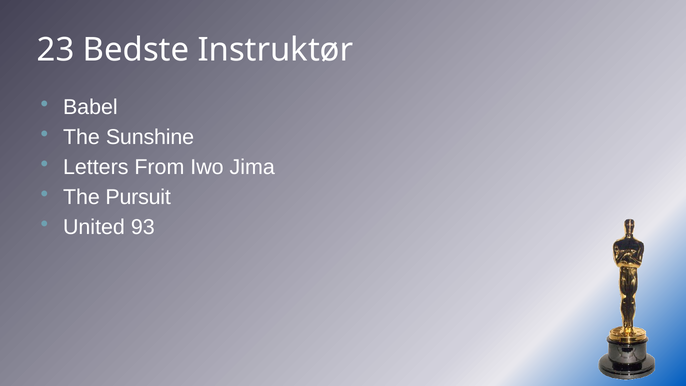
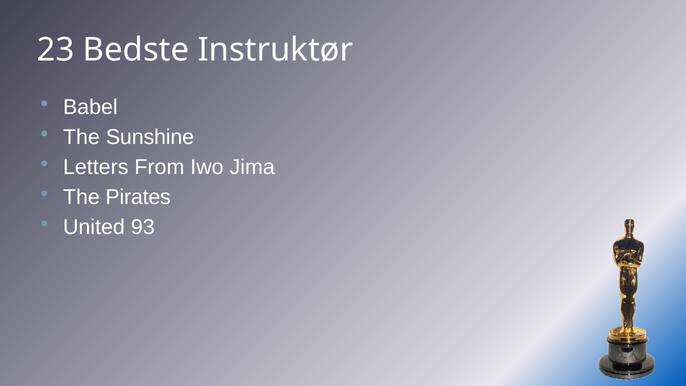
Pursuit: Pursuit -> Pirates (138, 197)
